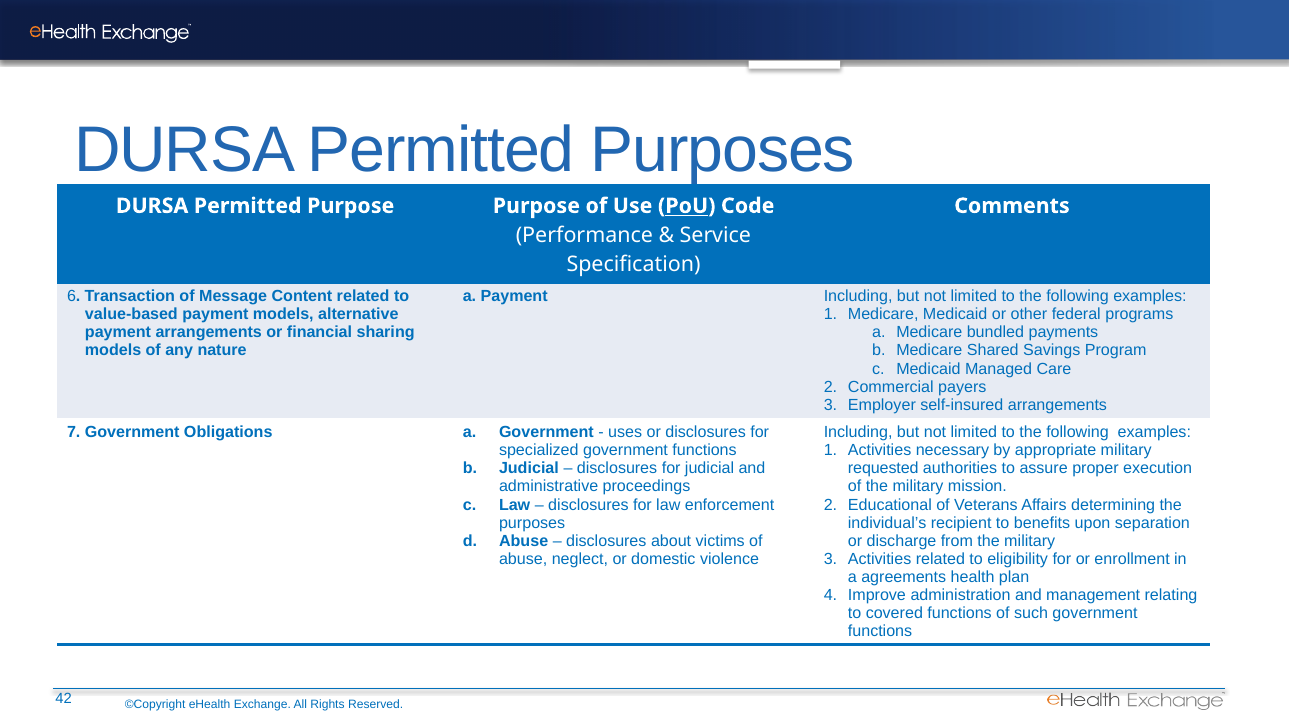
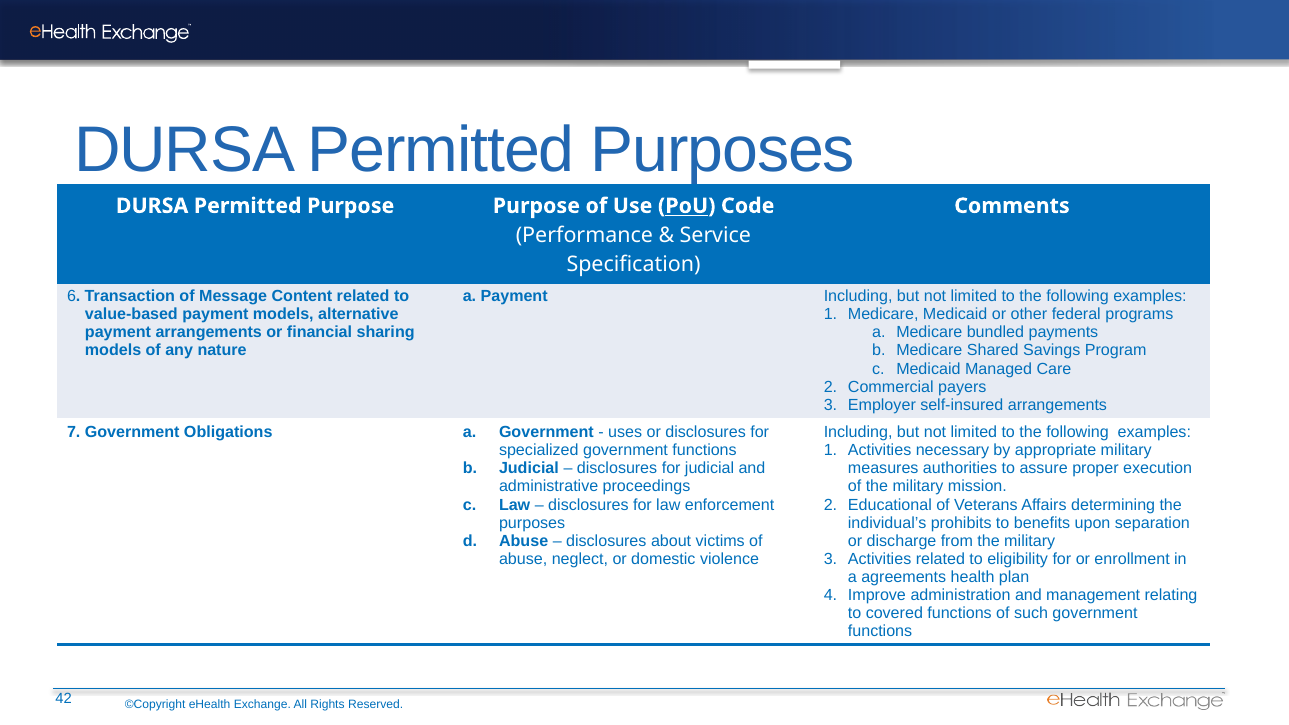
requested: requested -> measures (883, 469)
recipient: recipient -> prohibits (961, 523)
